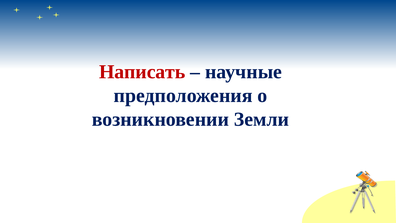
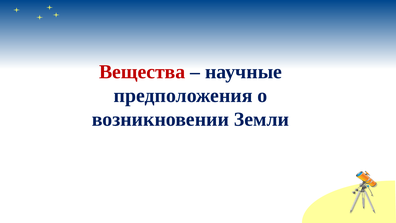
Написать: Написать -> Вещества (142, 72)
